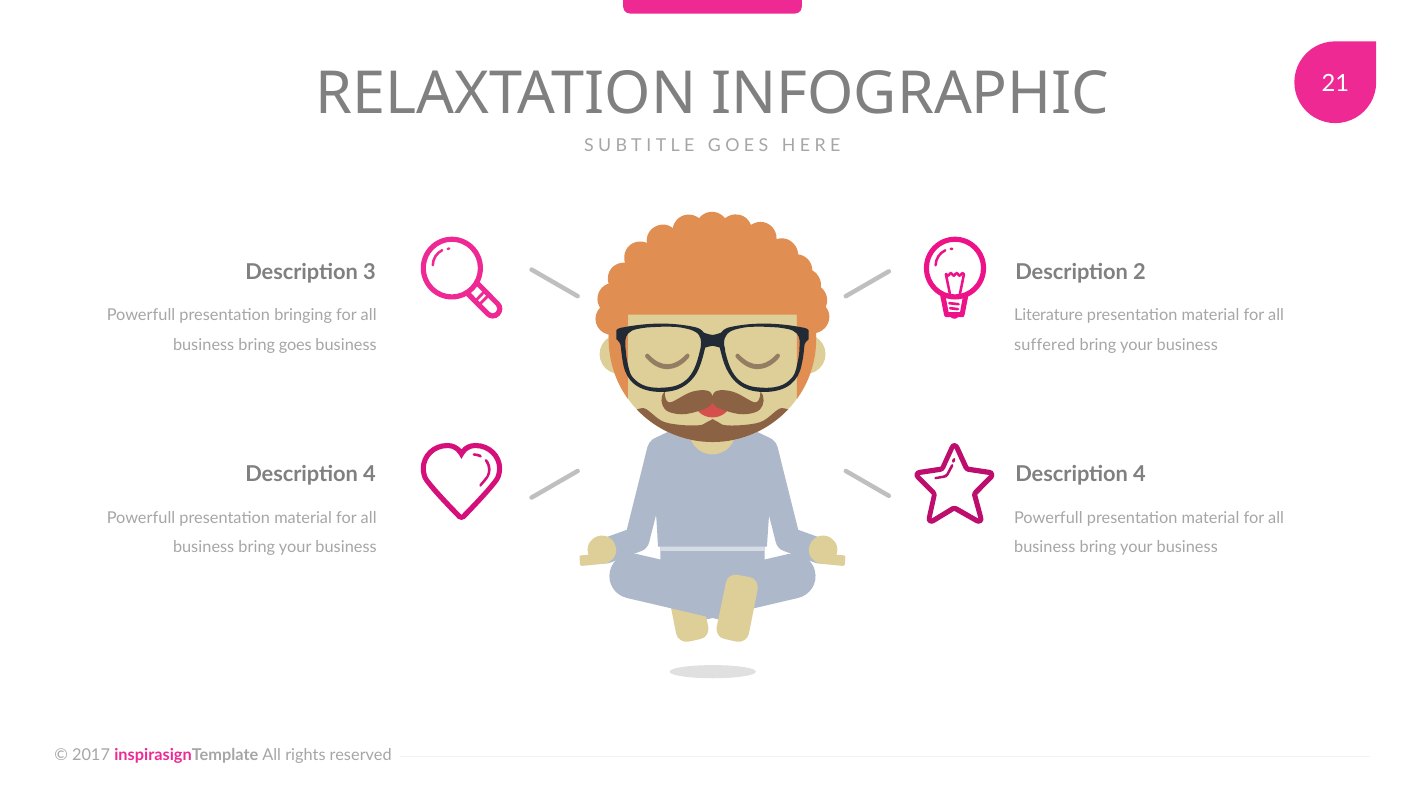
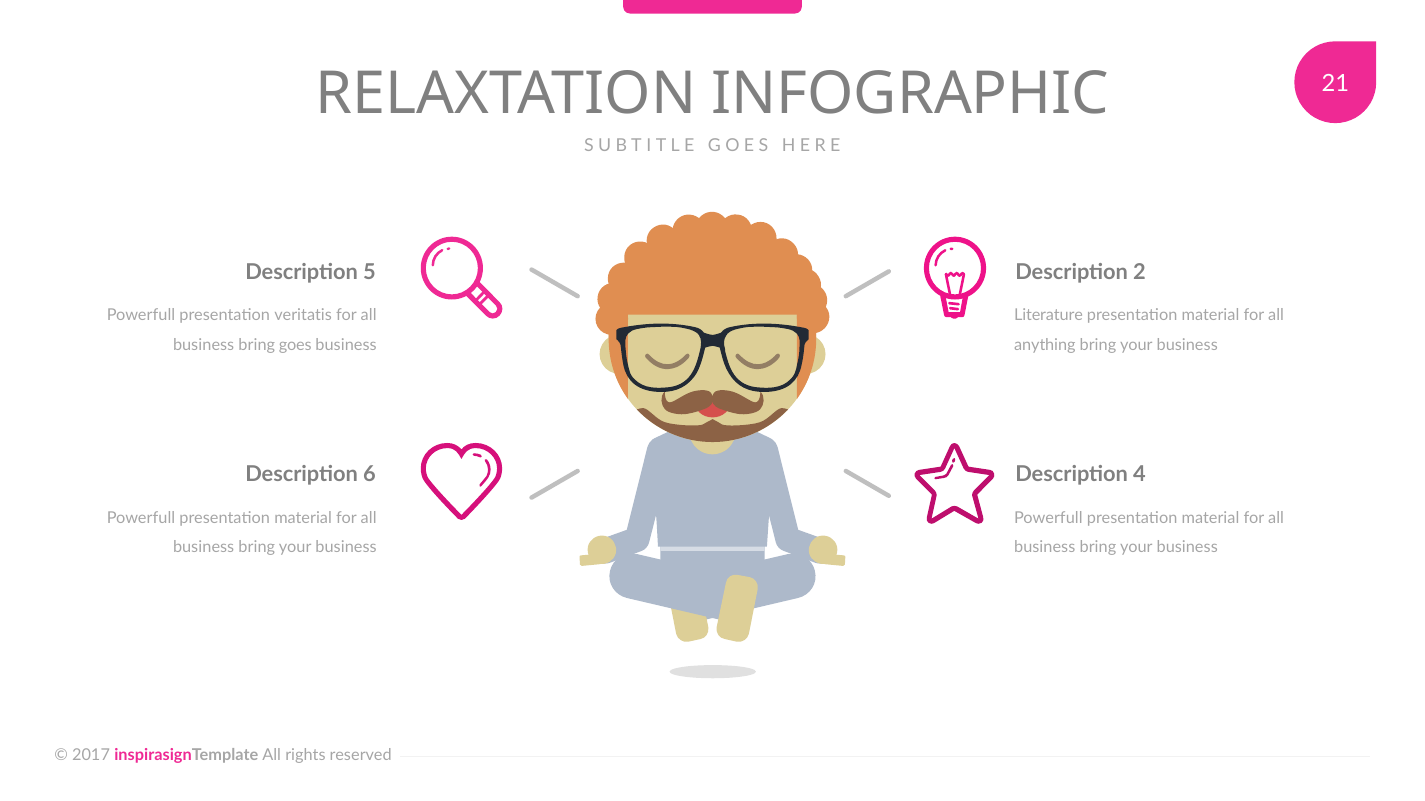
3: 3 -> 5 (369, 272)
bringing: bringing -> veritatis (303, 316)
suffered: suffered -> anything (1045, 345)
4: 4 -> 6 (369, 475)
